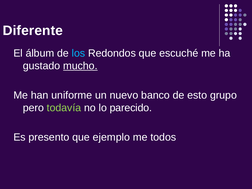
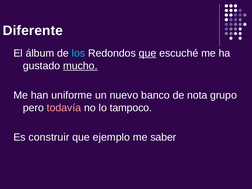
que underline: none -> present (148, 53)
esto: esto -> nota (197, 95)
todavía colour: light green -> pink (64, 108)
parecido: parecido -> tampoco (131, 108)
presento: presento -> construir (49, 137)
todos: todos -> saber (163, 137)
